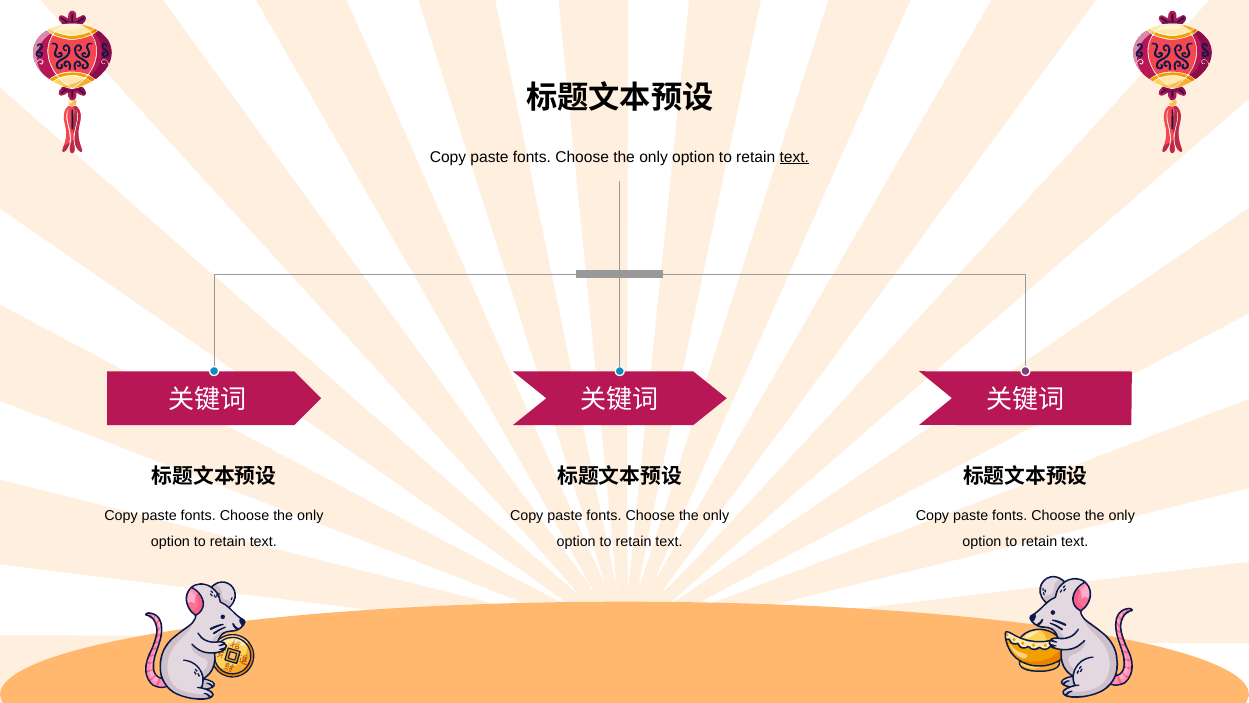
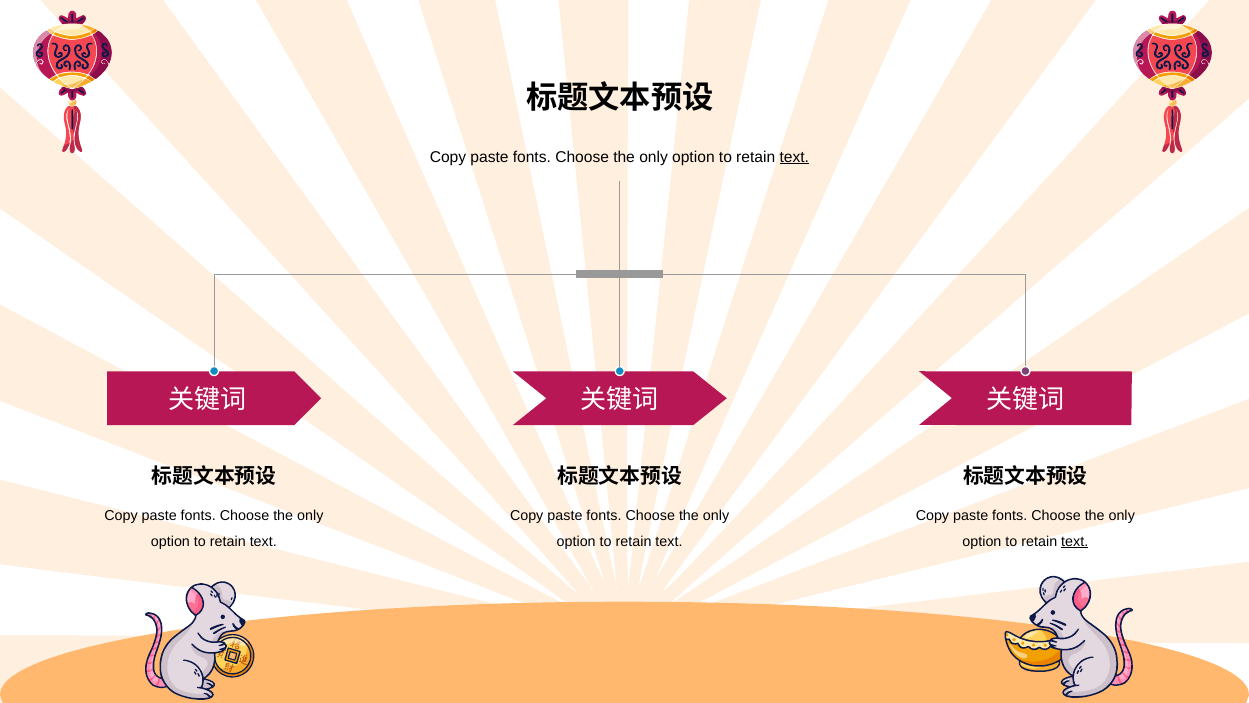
text underline: none -> present (1075, 541)
